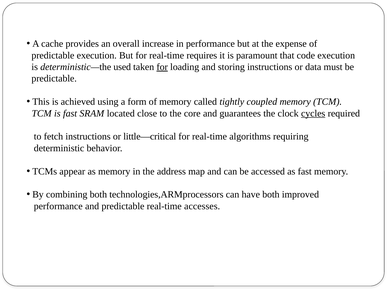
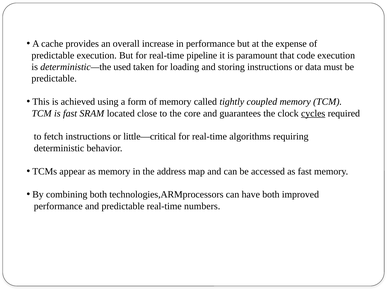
requires: requires -> pipeline (202, 55)
for underline: present -> none (162, 67)
accesses: accesses -> numbers (202, 206)
